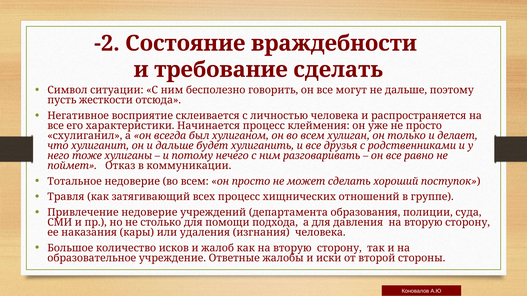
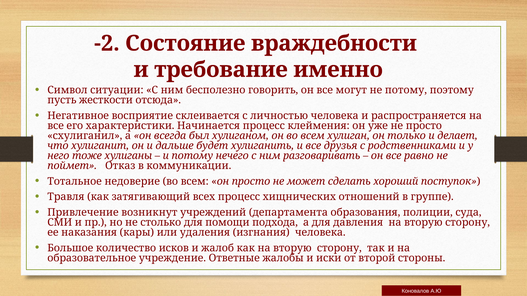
требование сделать: сделать -> именно (338, 70)
не дальше: дальше -> потому (406, 90)
Привлечение недоверие: недоверие -> возникнут (149, 213)
